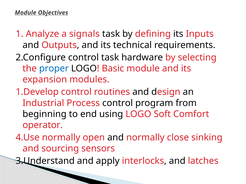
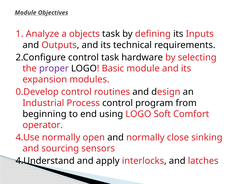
signals: signals -> objects (84, 34)
proper colour: blue -> purple (54, 69)
1.Develop: 1.Develop -> 0.Develop (37, 92)
3.Understand: 3.Understand -> 4.Understand (45, 161)
